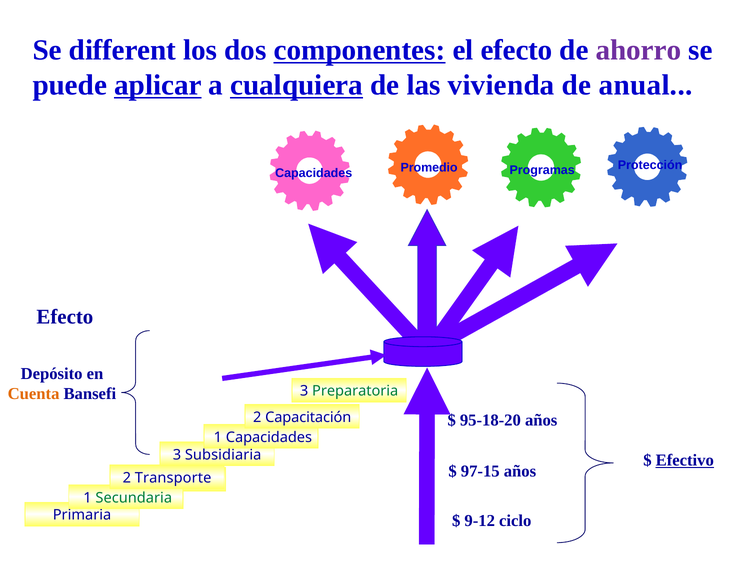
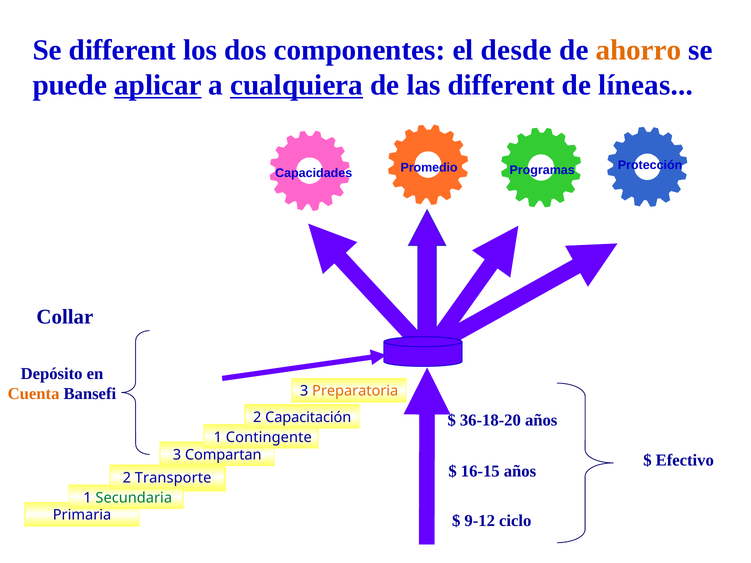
componentes underline: present -> none (360, 50)
el efecto: efecto -> desde (516, 50)
ahorro colour: purple -> orange (639, 50)
las vivienda: vivienda -> different (501, 85)
anual: anual -> líneas (646, 85)
Efecto: Efecto -> Collar (65, 317)
Preparatoria colour: green -> orange (355, 391)
95-18-20: 95-18-20 -> 36-18-20 (490, 420)
1 Capacidades: Capacidades -> Contingente (269, 437)
Subsidiaria: Subsidiaria -> Compartan (223, 455)
Efectivo underline: present -> none (685, 460)
97-15: 97-15 -> 16-15 (480, 471)
